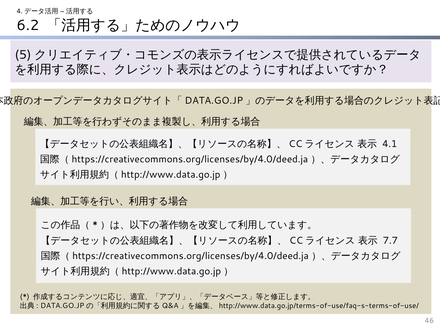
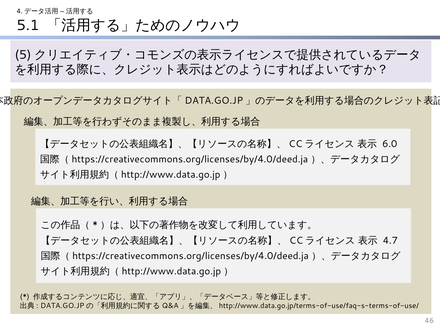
6.2: 6.2 -> 5.1 (28, 25)
4.1: 4.1 -> 6.0 (390, 144)
7.7: 7.7 -> 4.7 (390, 241)
